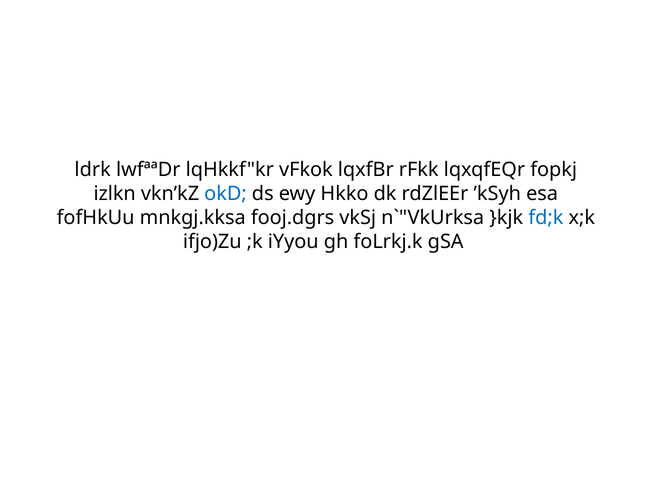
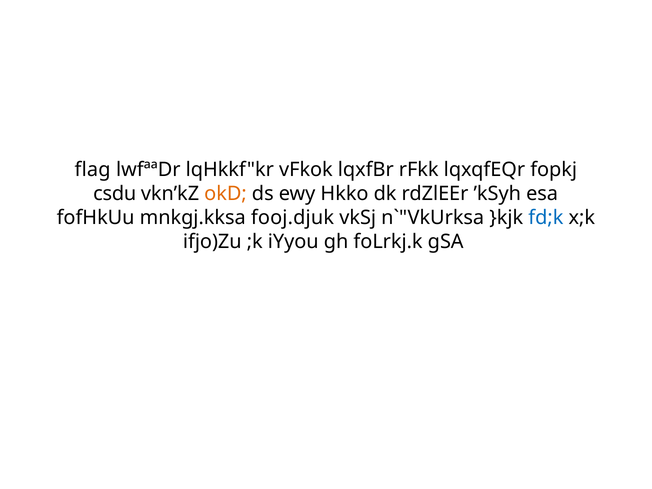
ldrk: ldrk -> flag (93, 170)
izlkn: izlkn -> csdu (115, 194)
okD colour: blue -> orange (225, 194)
fooj.dgrs: fooj.dgrs -> fooj.djuk (292, 218)
